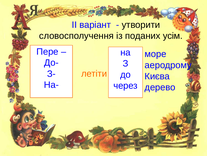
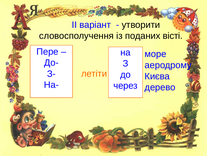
усім: усім -> вісті (173, 36)
